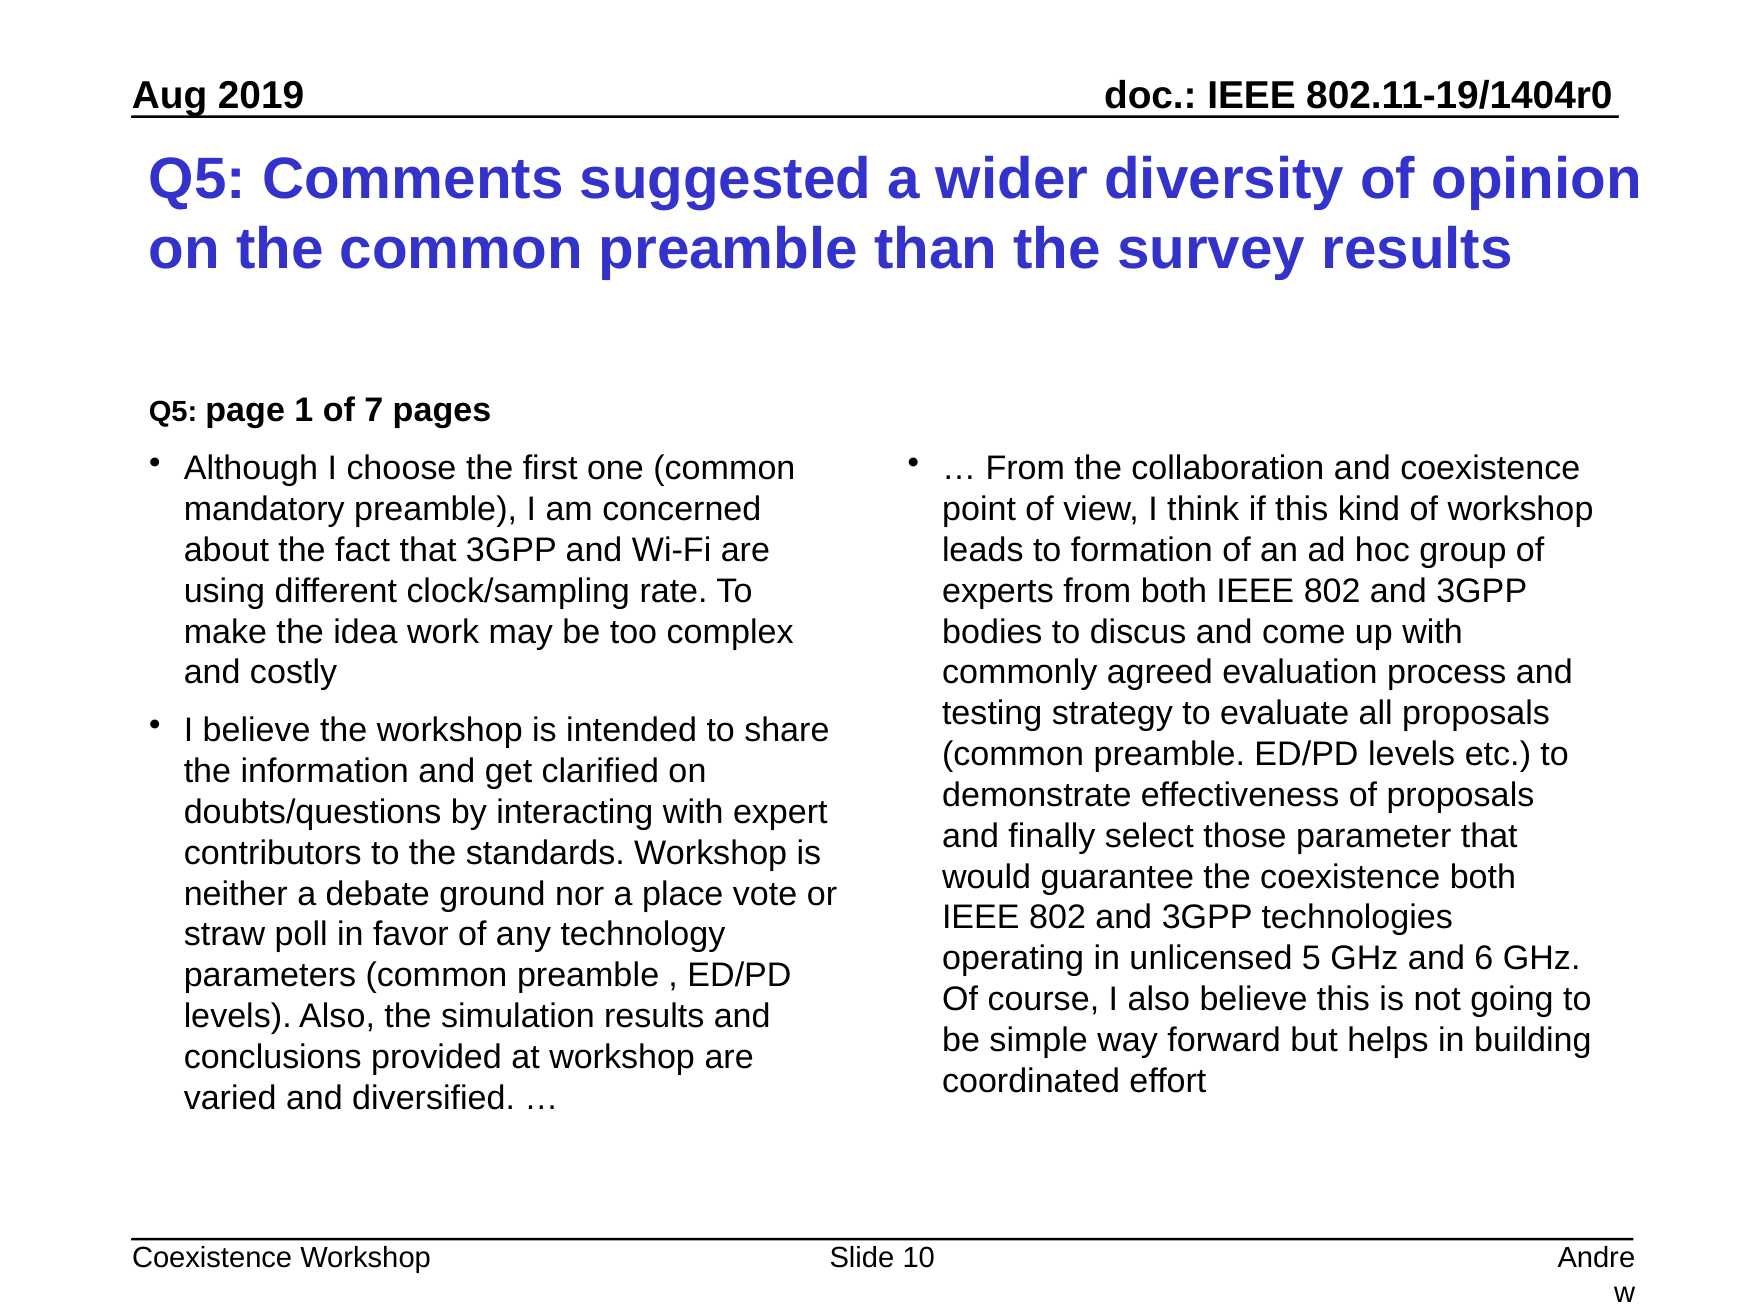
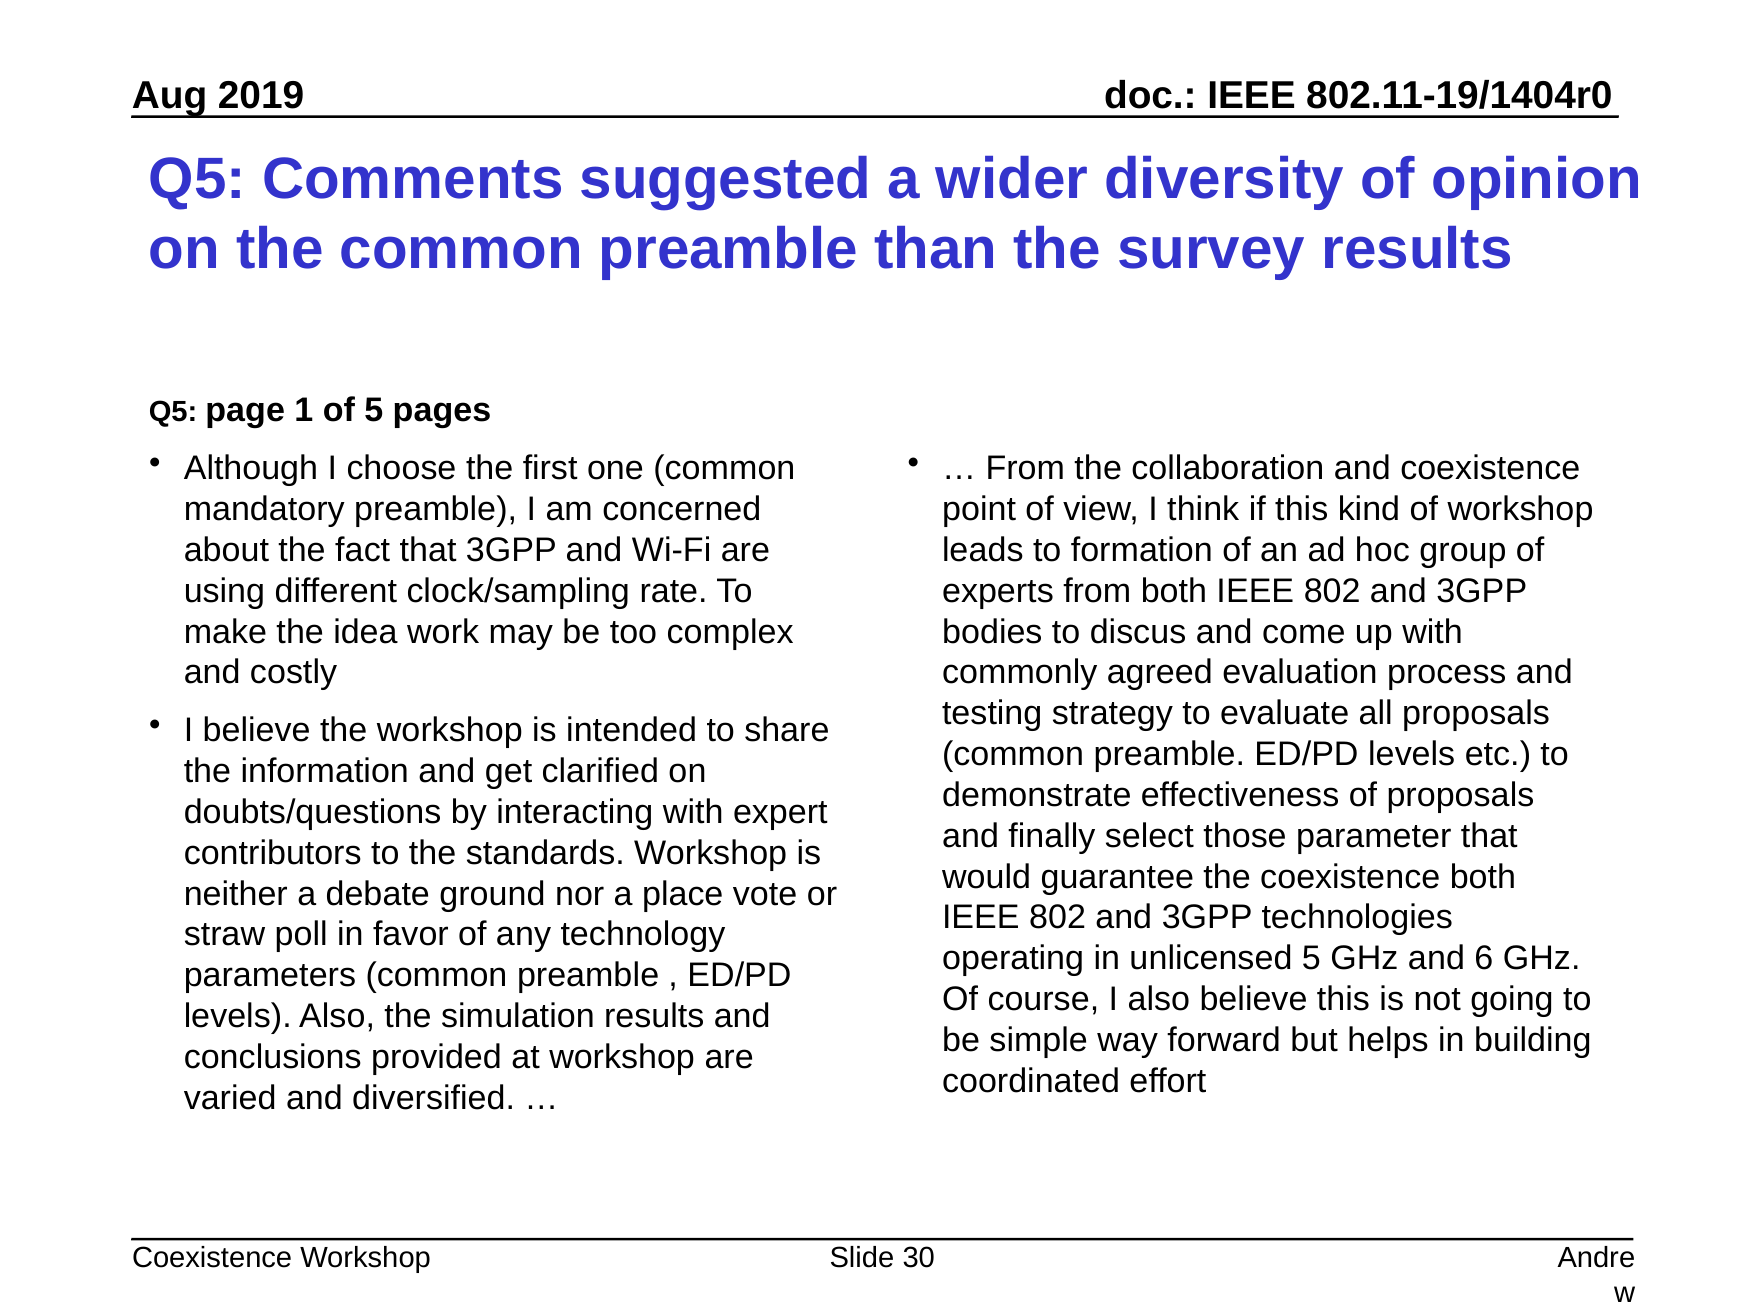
of 7: 7 -> 5 (374, 411)
10: 10 -> 30 (919, 1259)
